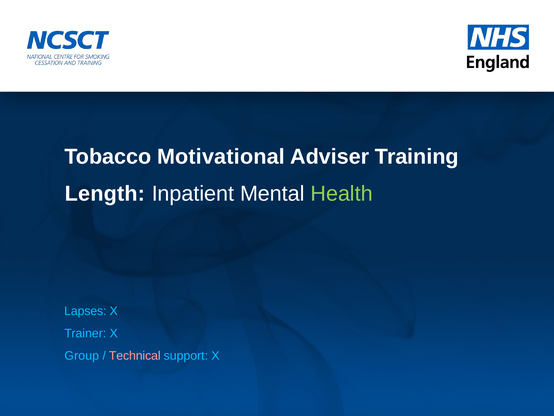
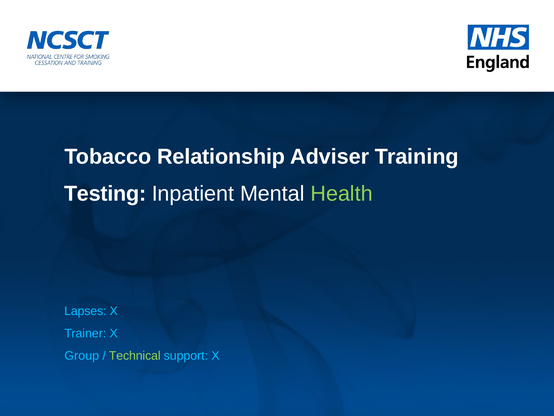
Motivational: Motivational -> Relationship (221, 157)
Length: Length -> Testing (105, 194)
Technical colour: pink -> light green (135, 355)
